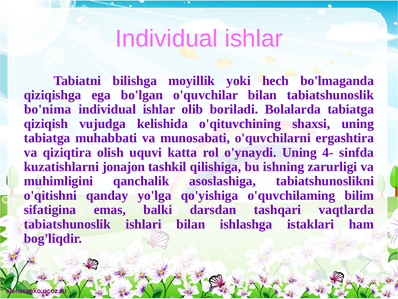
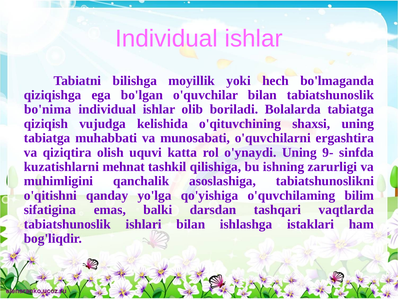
4-: 4- -> 9- (328, 152)
jonajon: jonajon -> mehnat (124, 166)
